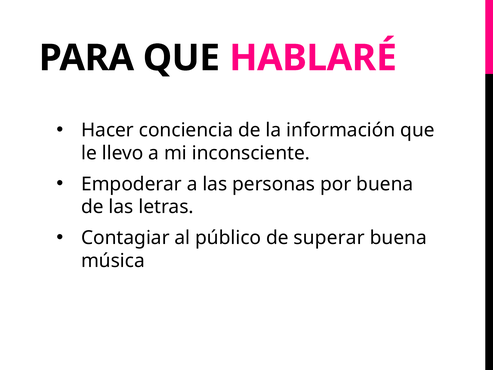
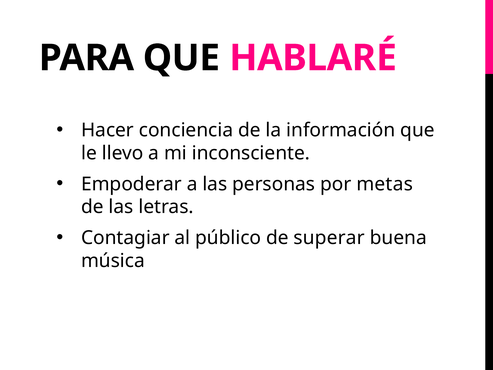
por buena: buena -> metas (385, 184)
